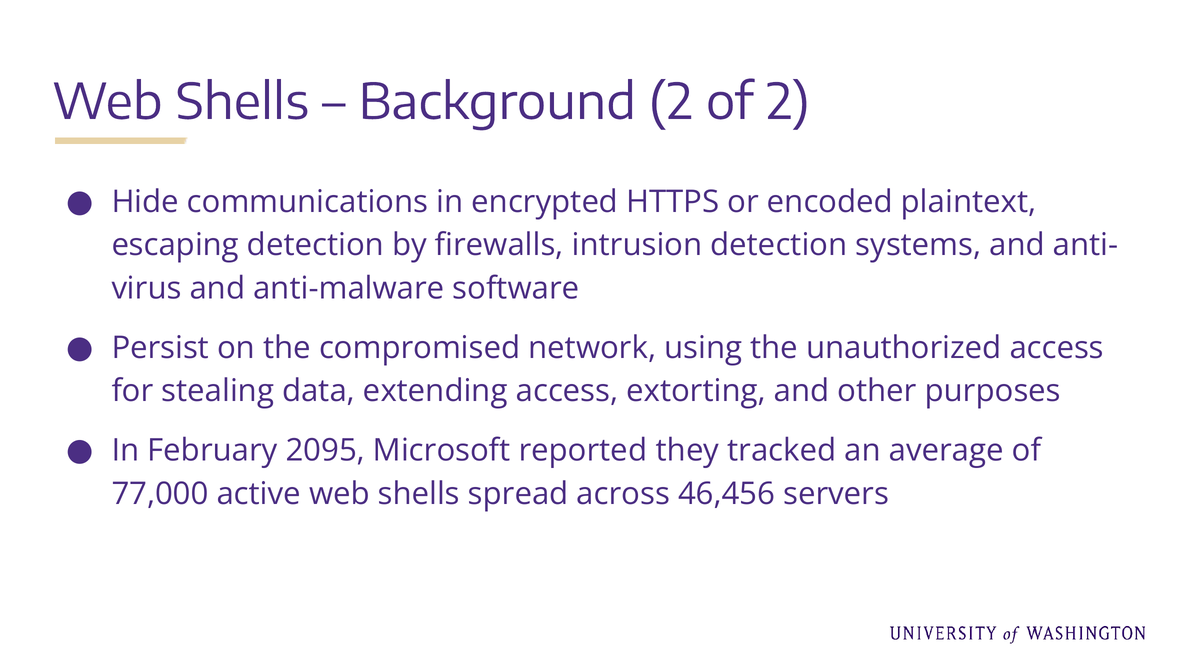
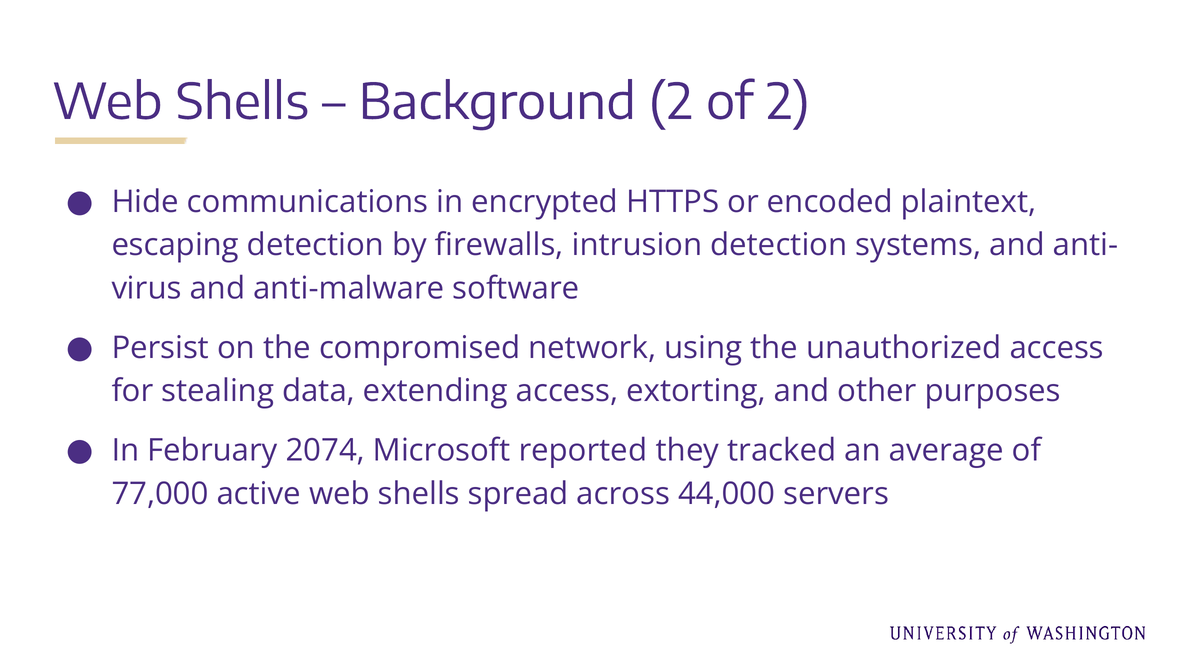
2095: 2095 -> 2074 (325, 450)
46,456: 46,456 -> 44,000 (727, 493)
